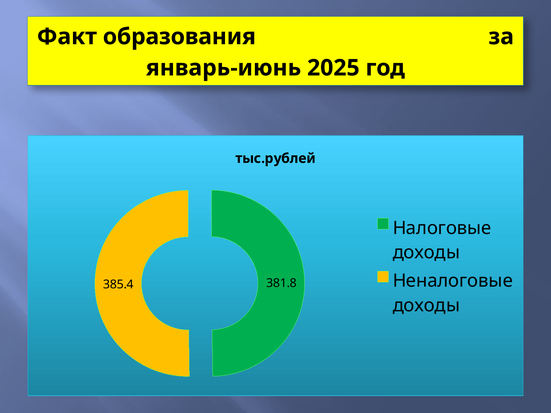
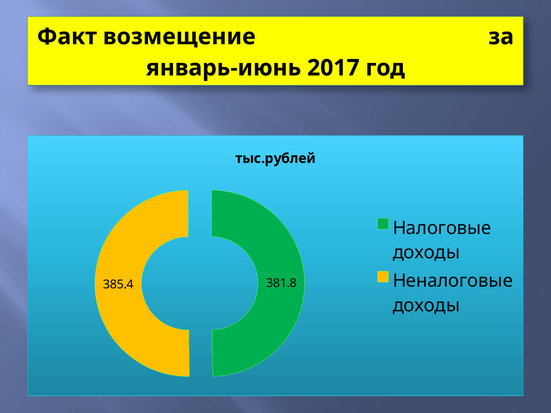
образования: образования -> возмещение (179, 37)
2025: 2025 -> 2017 (333, 68)
